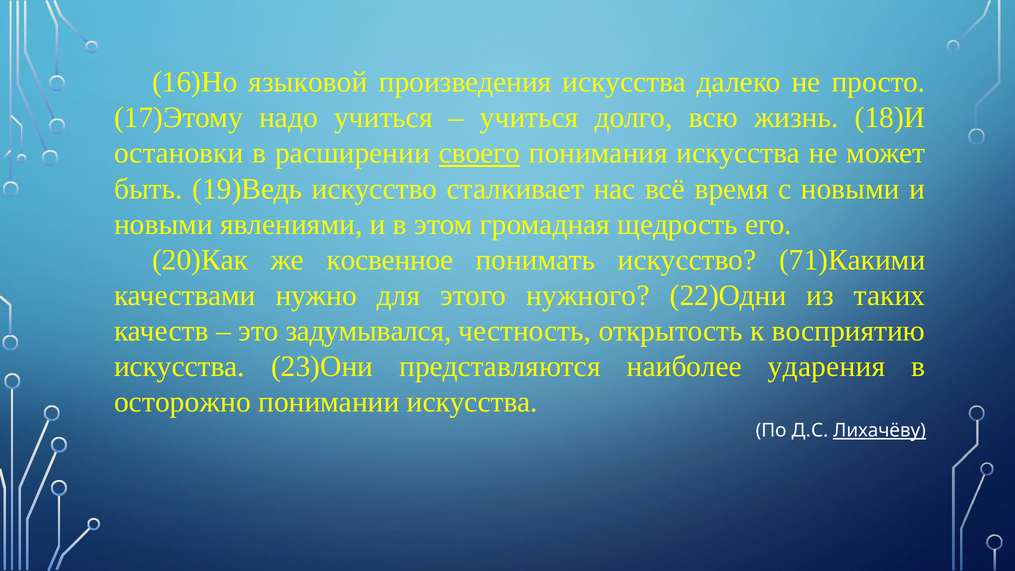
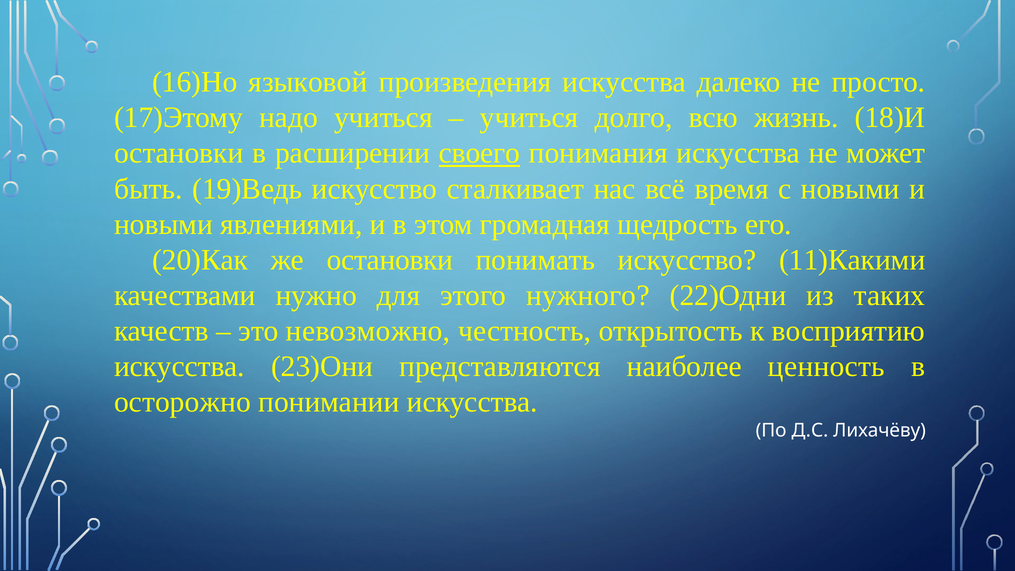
же косвенное: косвенное -> остановки (390, 260)
71)Какими: 71)Какими -> 11)Какими (852, 260)
задумывался: задумывался -> невозможно (368, 331)
ударения: ударения -> ценность (826, 366)
Лихачёву underline: present -> none (880, 430)
